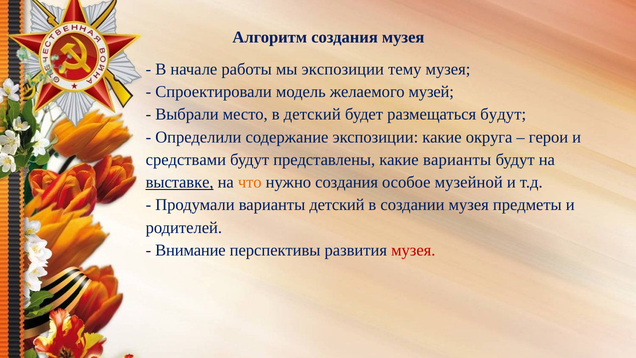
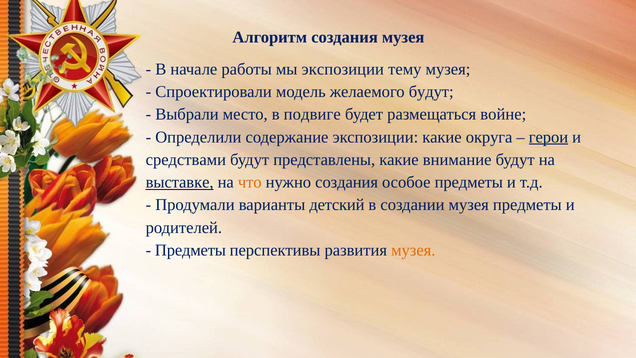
желаемого музей: музей -> будут (431, 92)
в детский: детский -> подвиге (312, 114)
размещаться будут: будут -> войне (503, 114)
герои underline: none -> present (548, 137)
какие варианты: варианты -> внимание (457, 160)
особое музейной: музейной -> предметы (469, 182)
Внимание: Внимание -> Предметы (190, 250)
музея colour: red -> orange (413, 250)
